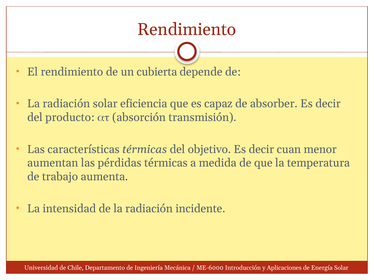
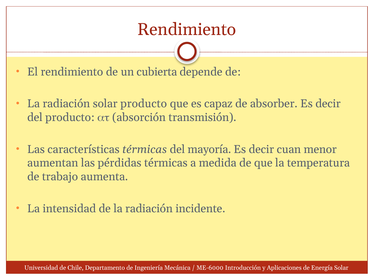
solar eficiencia: eficiencia -> producto (144, 104)
objetivo: objetivo -> mayoría (209, 150)
